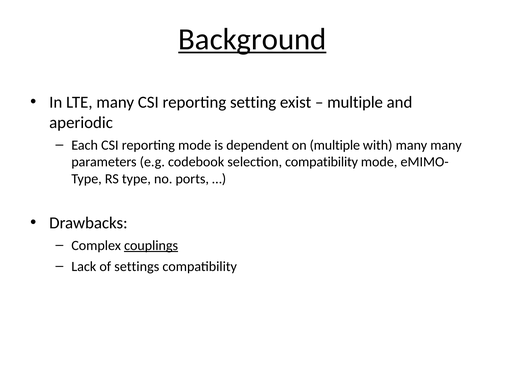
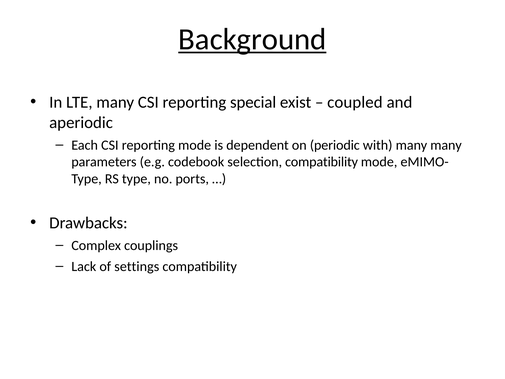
setting: setting -> special (253, 102)
multiple: multiple -> coupled (355, 102)
on multiple: multiple -> periodic (335, 145)
couplings underline: present -> none (151, 245)
